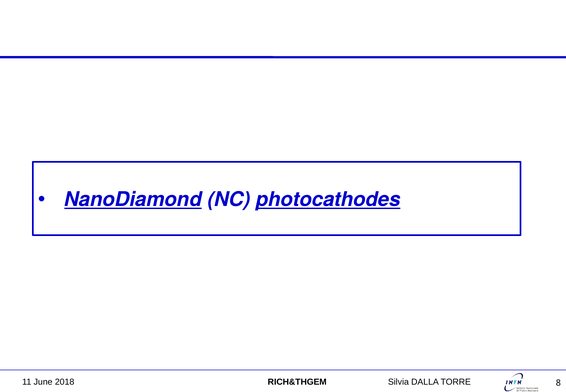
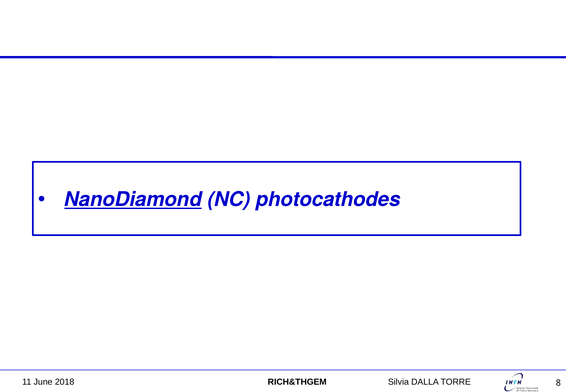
photocathodes underline: present -> none (328, 200)
